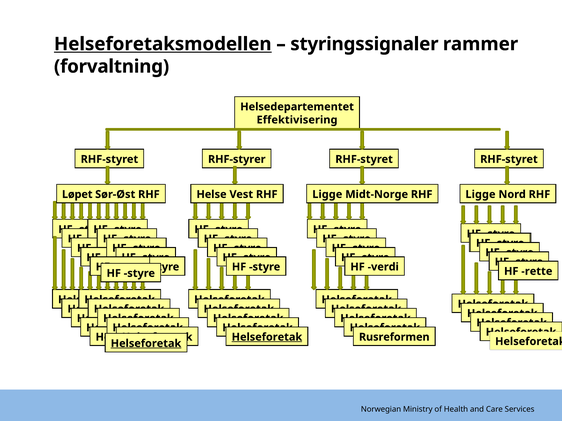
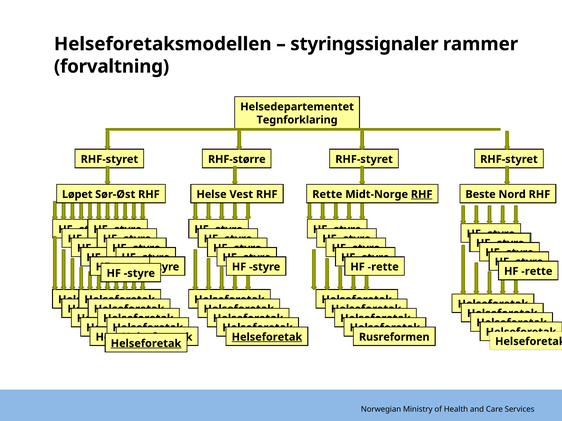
Helseforetaksmodellen underline: present -> none (163, 44)
Effektivisering: Effektivisering -> Tegnforklaring (297, 120)
RHF-styrer: RHF-styrer -> RHF-større (237, 159)
Ligge: Ligge -> Rette (327, 195)
RHF underline: none -> present (422, 195)
Ligge: Ligge -> Beste (481, 195)
verdi: verdi -> rette (383, 267)
